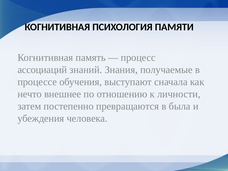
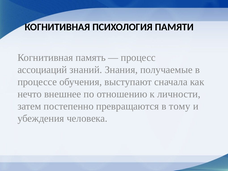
была: была -> тому (180, 106)
